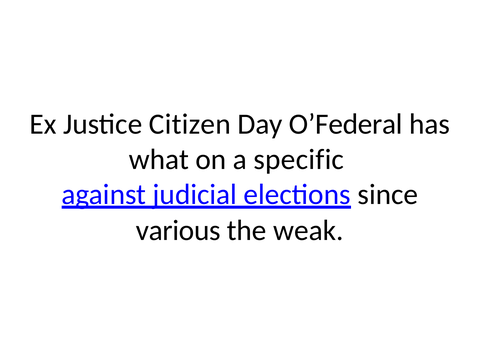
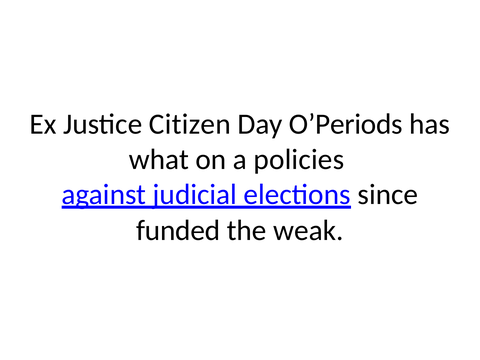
O’Federal: O’Federal -> O’Periods (346, 124)
specific: specific -> policies (299, 159)
various: various -> funded (178, 230)
